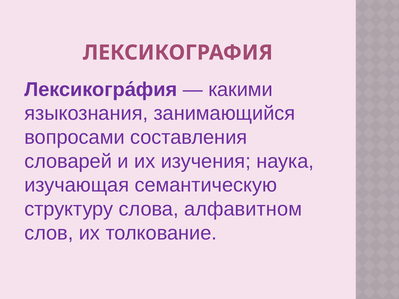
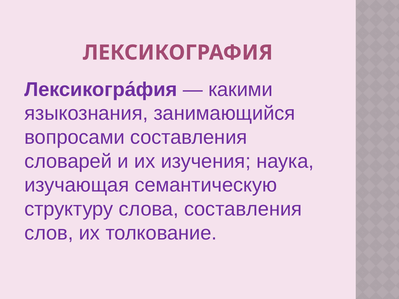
слова алфавитном: алфавитном -> составления (243, 209)
